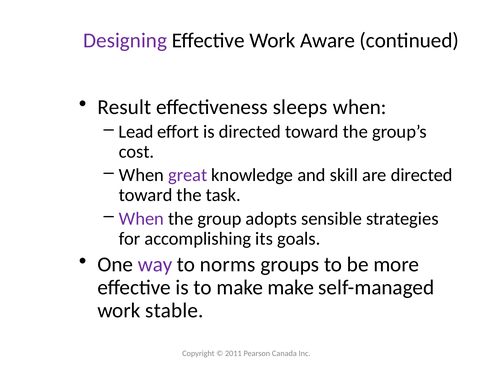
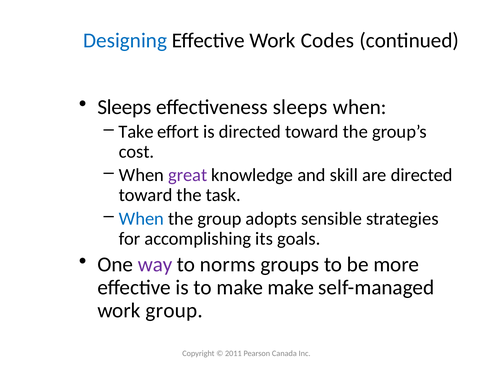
Designing colour: purple -> blue (125, 40)
Aware: Aware -> Codes (327, 40)
Result: Result -> Sleeps (124, 107)
Lead: Lead -> Take (136, 132)
When colour: purple -> blue (141, 219)
work stable: stable -> group (174, 310)
